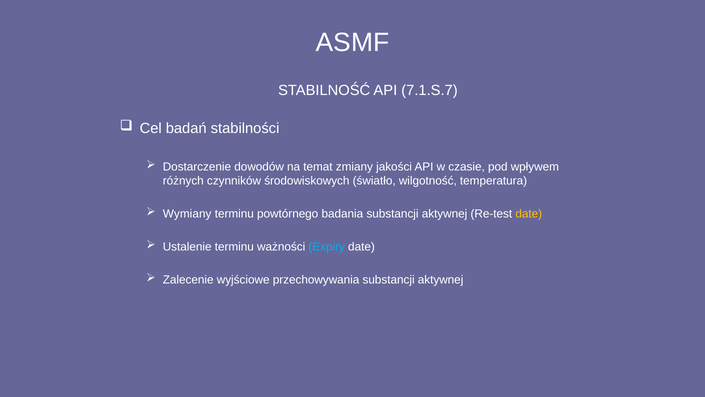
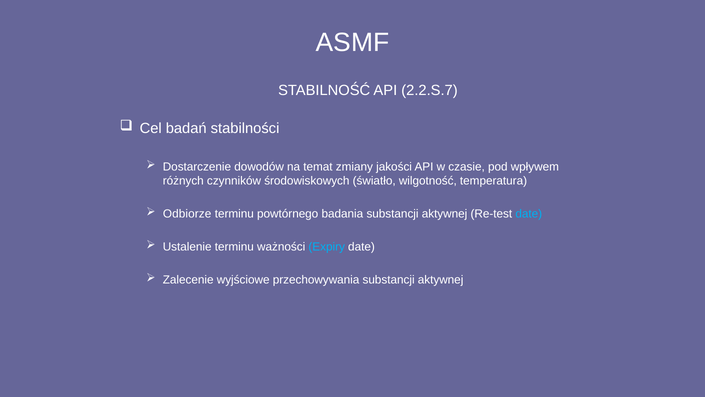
7.1.S.7: 7.1.S.7 -> 2.2.S.7 (429, 90)
Wymiany: Wymiany -> Odbiorze (187, 214)
date colour: yellow -> light blue (529, 214)
